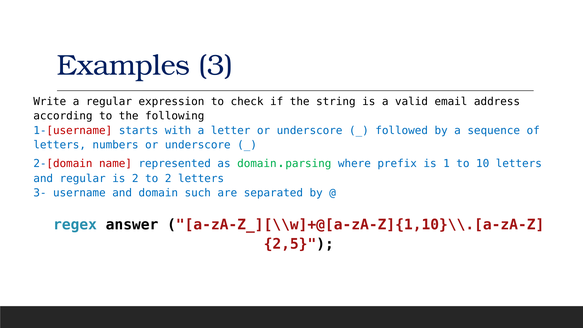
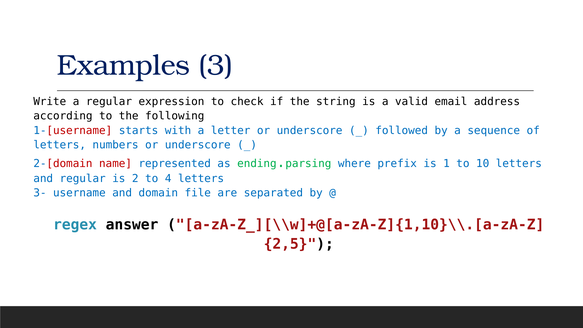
as domain: domain -> ending (257, 163)
to 2: 2 -> 4 (168, 179)
such: such -> file (198, 193)
